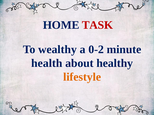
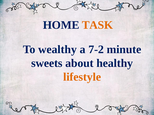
TASK colour: red -> orange (97, 25)
0-2: 0-2 -> 7-2 (96, 50)
health: health -> sweets (47, 63)
